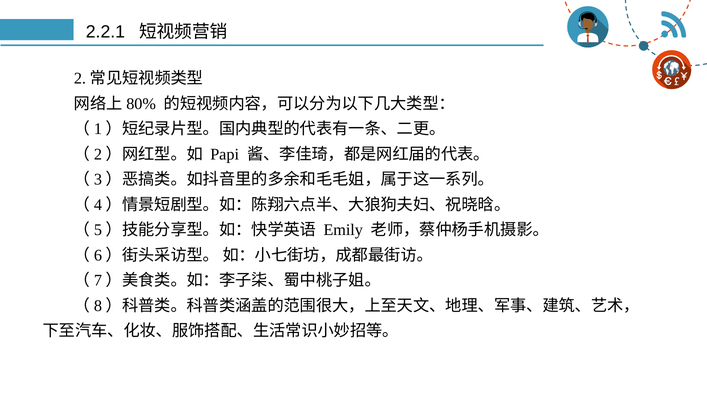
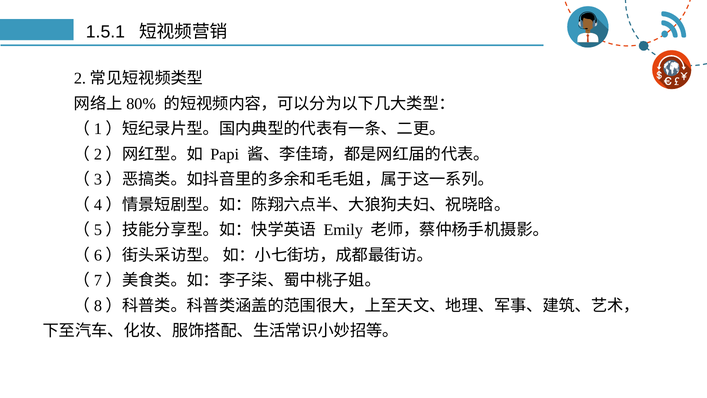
2.2.1: 2.2.1 -> 1.5.1 (105, 32)
